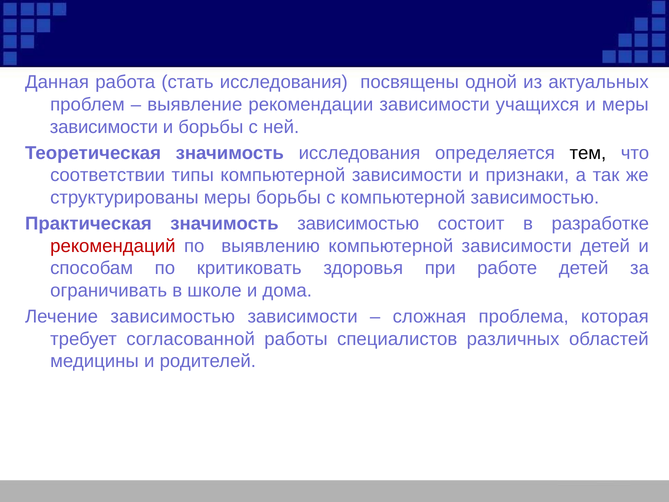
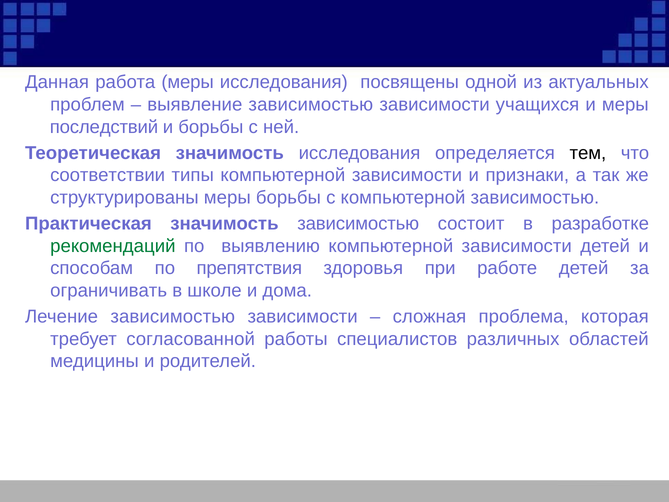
работа стать: стать -> меры (188, 82)
выявление рекомендации: рекомендации -> зависимостью (311, 105)
зависимости: зависимости -> последствий (104, 127)
рекомендаций colour: red -> green (113, 246)
критиковать: критиковать -> препятствия (249, 268)
